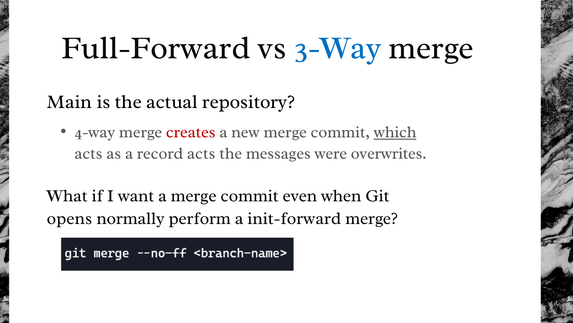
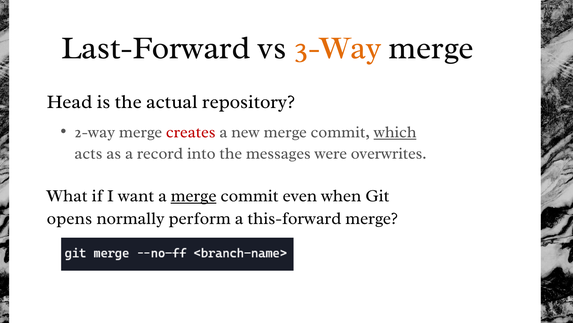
Full-Forward: Full-Forward -> Last-Forward (156, 48)
3-Way colour: blue -> orange (338, 48)
Main: Main -> Head (69, 102)
4-way: 4-way -> 2-way (95, 132)
record acts: acts -> into (201, 153)
merge underline: none -> present (194, 195)
init-forward: init-forward -> this-forward (294, 218)
